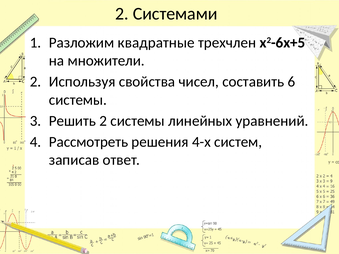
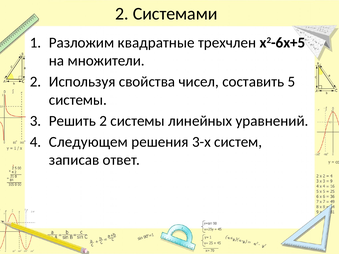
6: 6 -> 5 (292, 82)
Рассмотреть: Рассмотреть -> Следующем (88, 142)
4-х: 4-х -> 3-х (201, 142)
